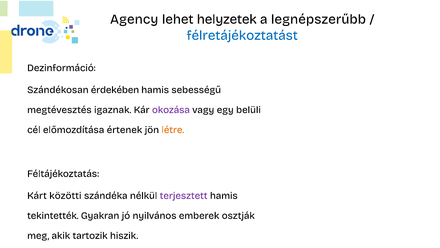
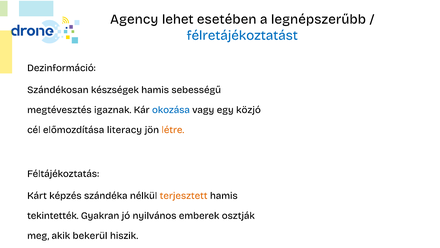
helyzetek: helyzetek -> esetében (227, 19)
érdekében: érdekében -> készségek (115, 90)
okozása colour: purple -> blue (171, 110)
belüli: belüli -> közjó (248, 110)
értenek: értenek -> literacy (124, 130)
közötti: közötti -> képzés (65, 195)
terjesztett colour: purple -> orange (184, 195)
tartozik: tartozik -> bekerül (90, 235)
